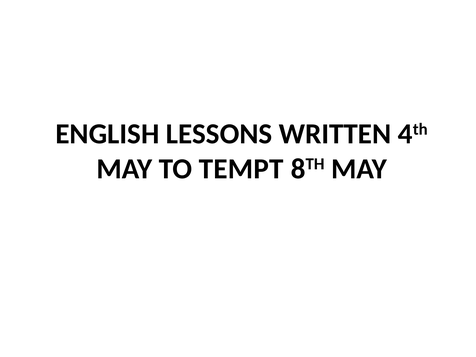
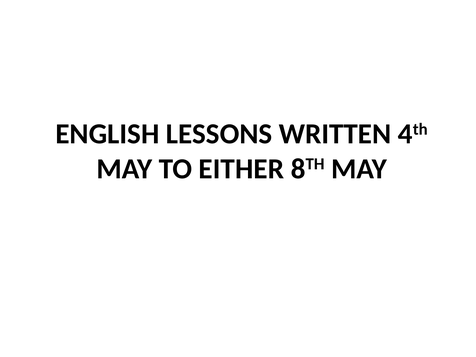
TEMPT: TEMPT -> EITHER (241, 169)
